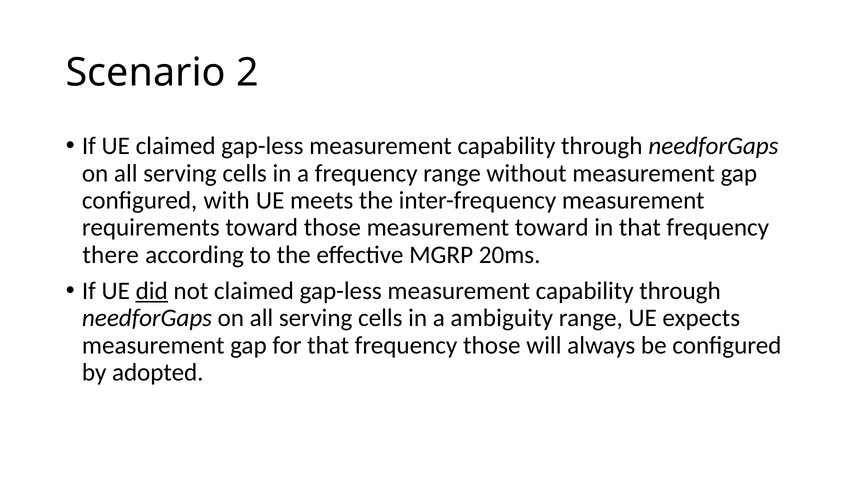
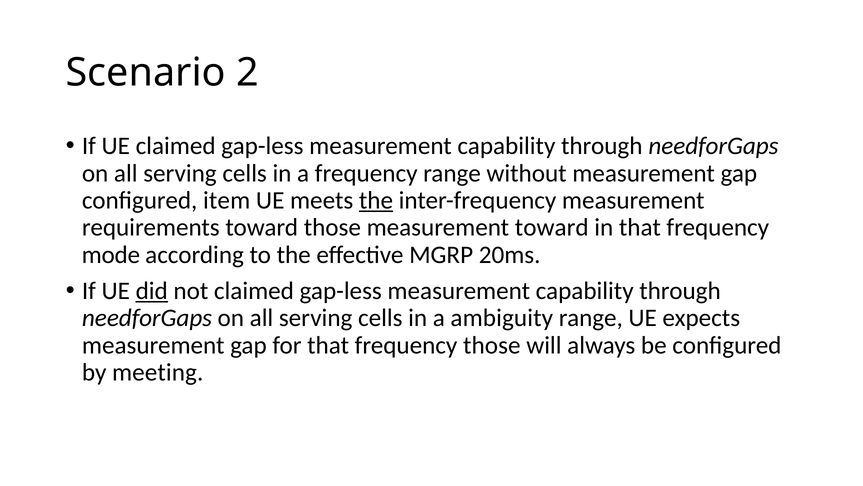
with: with -> item (227, 200)
the underline: none -> present (376, 200)
there: there -> mode (111, 254)
adopted: adopted -> meeting (158, 372)
